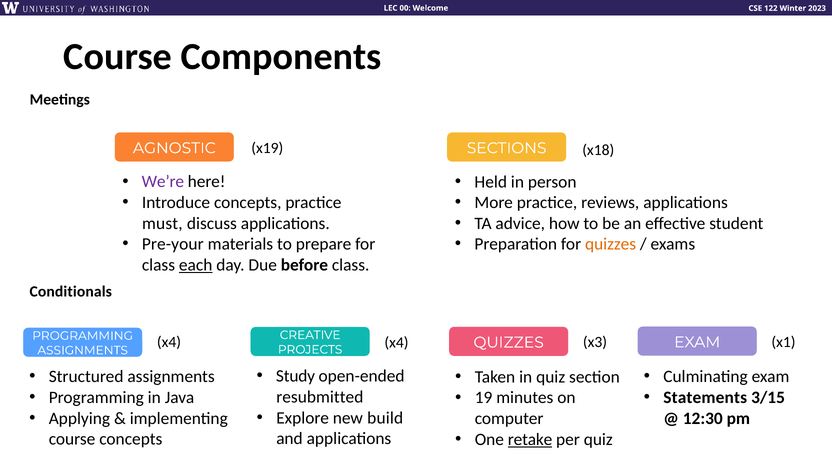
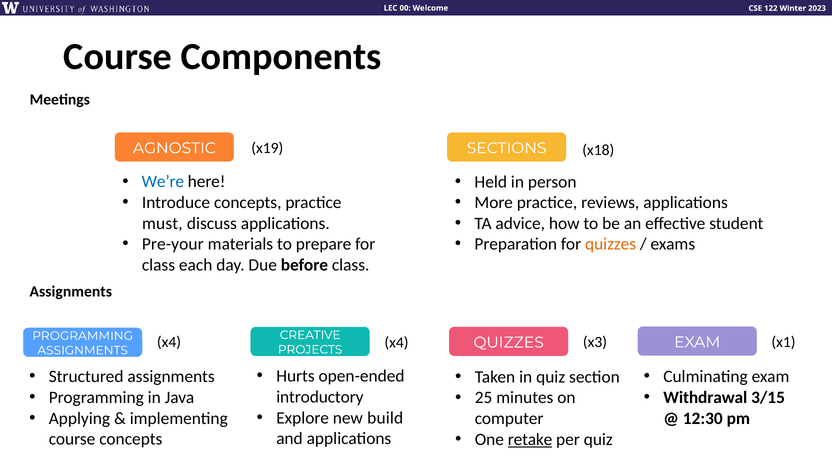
We’re colour: purple -> blue (163, 182)
each underline: present -> none (196, 265)
Conditionals: Conditionals -> Assignments (71, 292)
Study: Study -> Hurts (295, 376)
Statements: Statements -> Withdrawal (705, 398)
19: 19 -> 25 (484, 398)
resubmitted: resubmitted -> introductory (320, 397)
